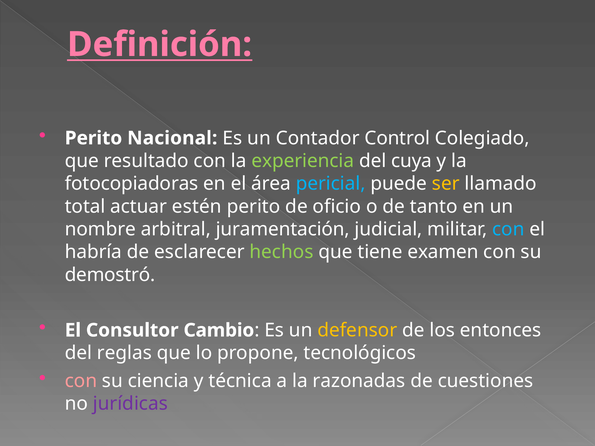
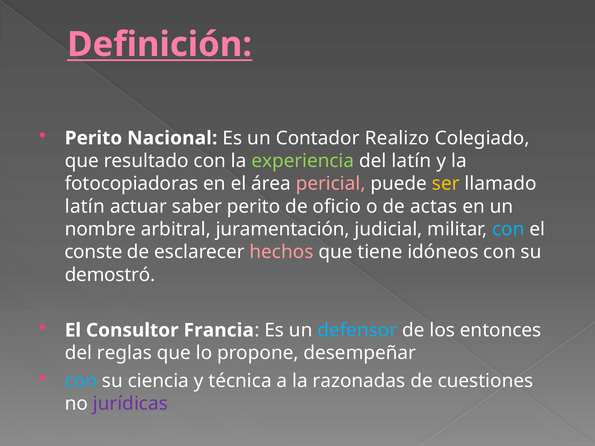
Control: Control -> Realizo (397, 138)
del cuya: cuya -> latín (411, 161)
pericial colour: light blue -> pink (331, 184)
total: total -> latín (85, 207)
estén: estén -> saber (197, 207)
tanto: tanto -> actas (434, 207)
habría: habría -> conste (93, 252)
hechos colour: light green -> pink (281, 252)
examen: examen -> idóneos (443, 252)
Cambio: Cambio -> Francia (219, 330)
defensor colour: yellow -> light blue (357, 330)
tecnológicos: tecnológicos -> desempeñar (360, 353)
con colour: pink -> light blue (81, 381)
